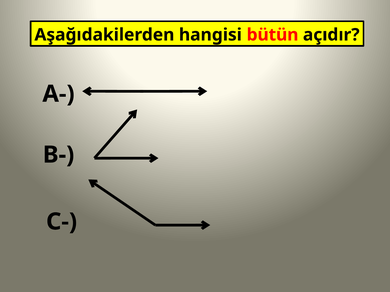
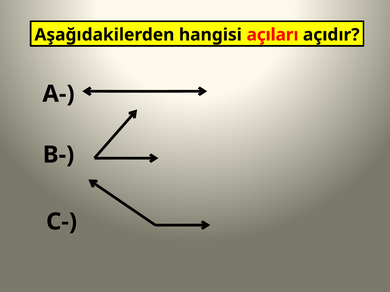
bütün: bütün -> açıları (273, 35)
